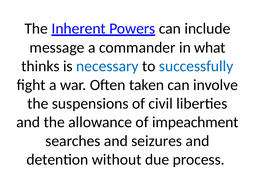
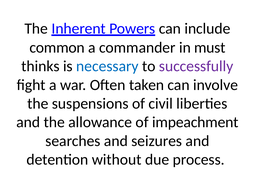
message: message -> common (57, 48)
what: what -> must (210, 48)
successfully colour: blue -> purple (196, 66)
